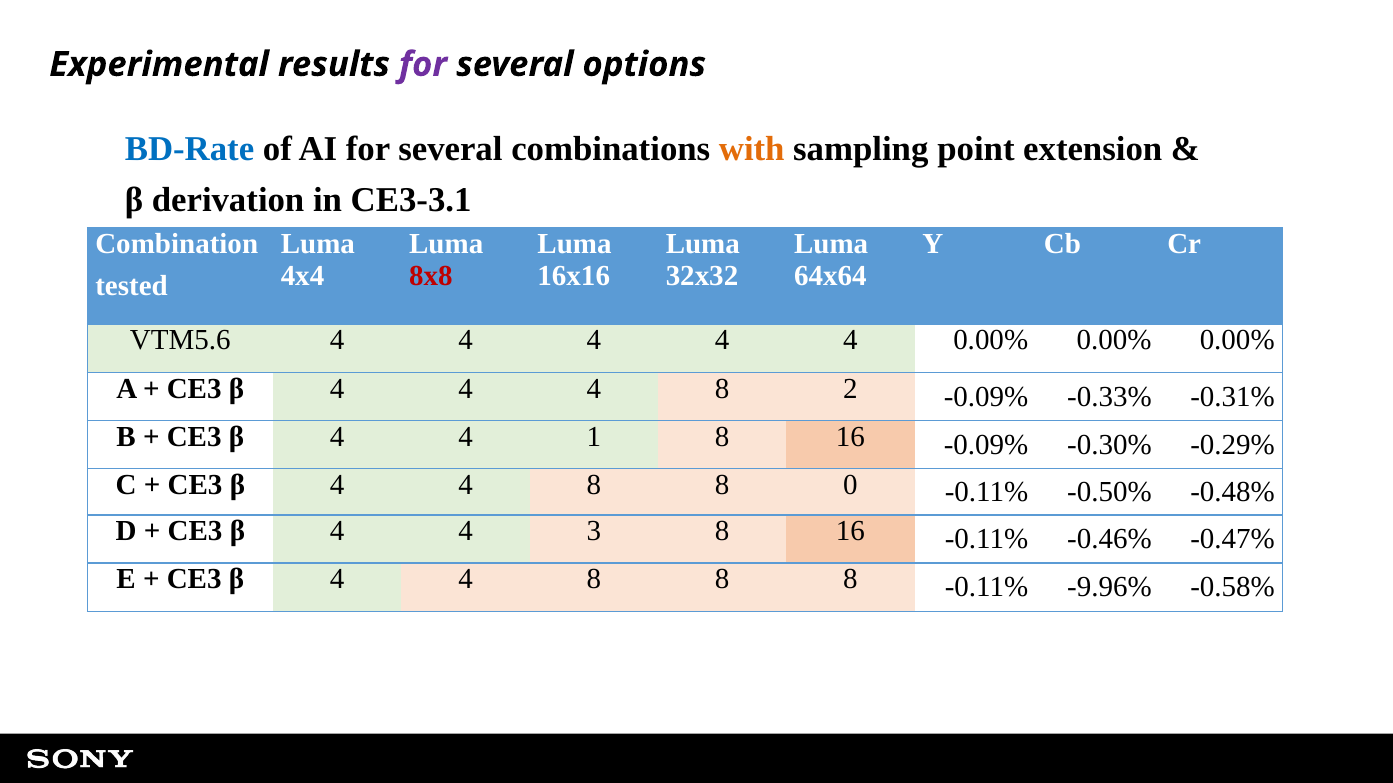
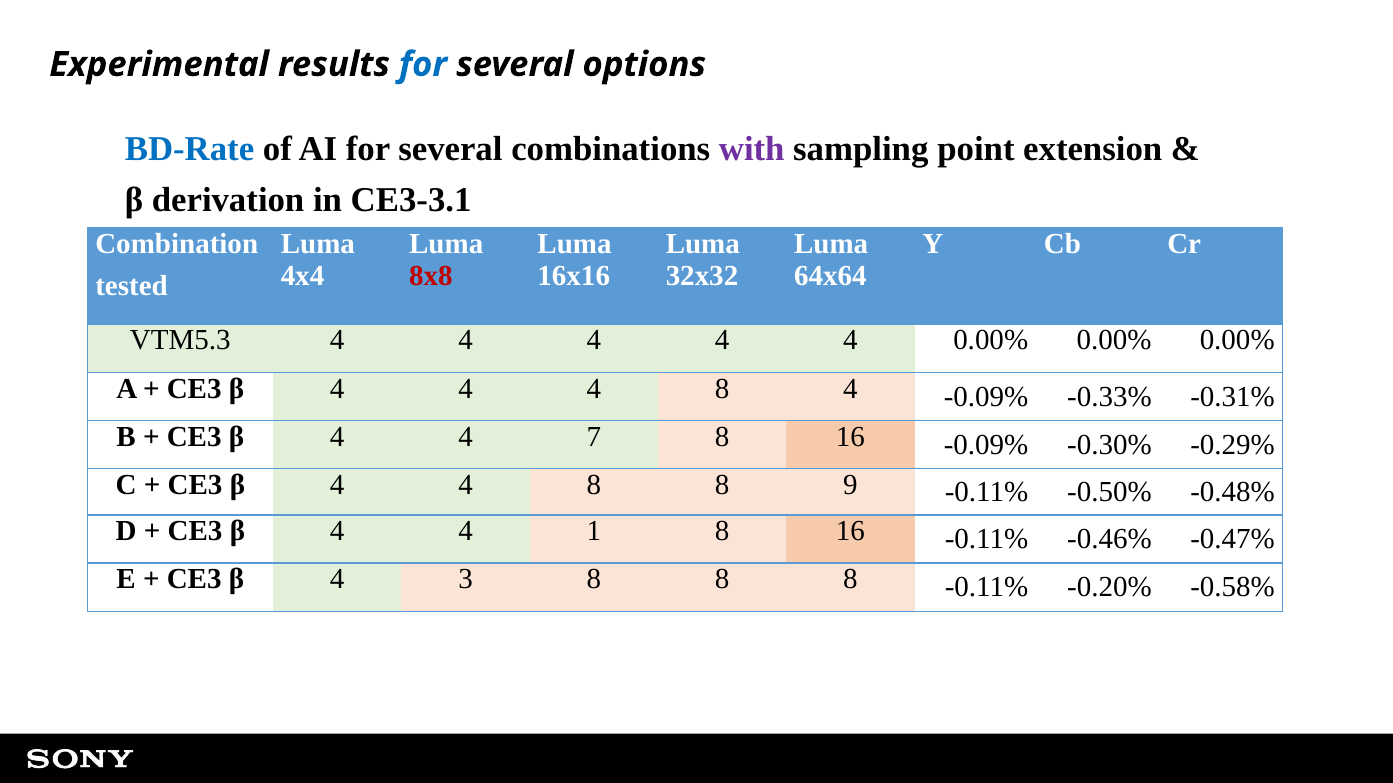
for colour: purple -> blue (423, 64)
with colour: orange -> purple (752, 149)
VTM5.6: VTM5.6 -> VTM5.3 (180, 340)
8 2: 2 -> 4 (850, 388)
1: 1 -> 7 (594, 437)
0: 0 -> 9 (850, 485)
3: 3 -> 1 (594, 531)
4: 4 -> 3 (466, 579)
-9.96%: -9.96% -> -0.20% (1109, 587)
